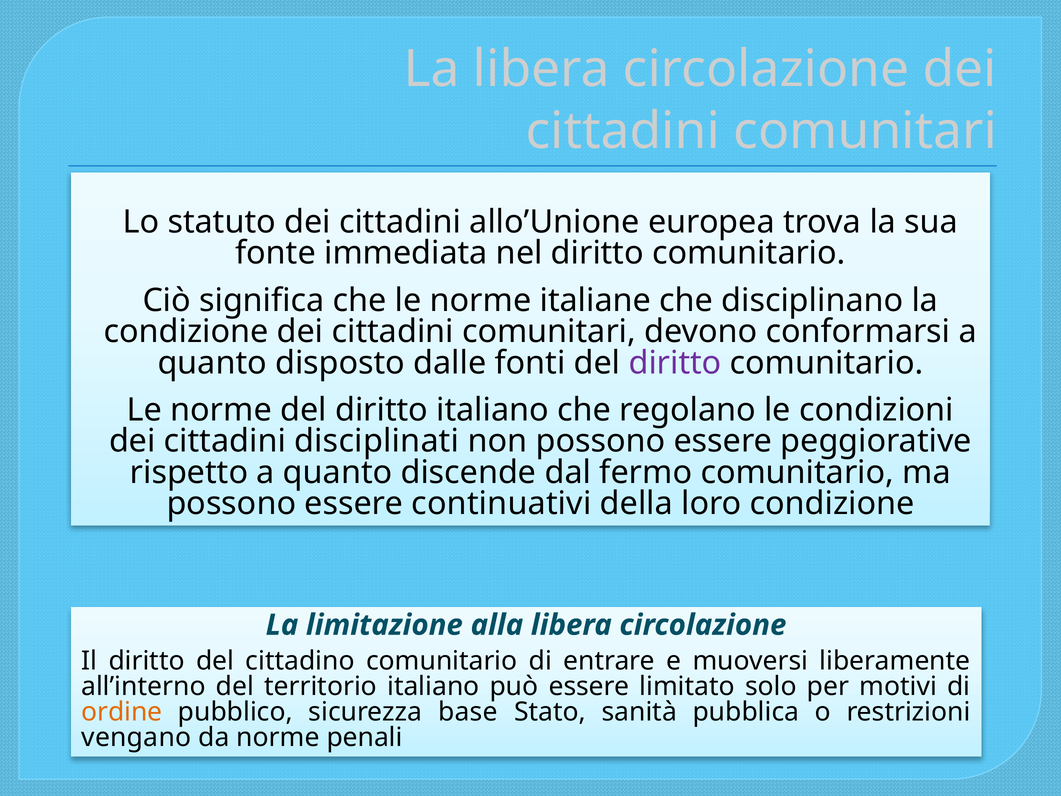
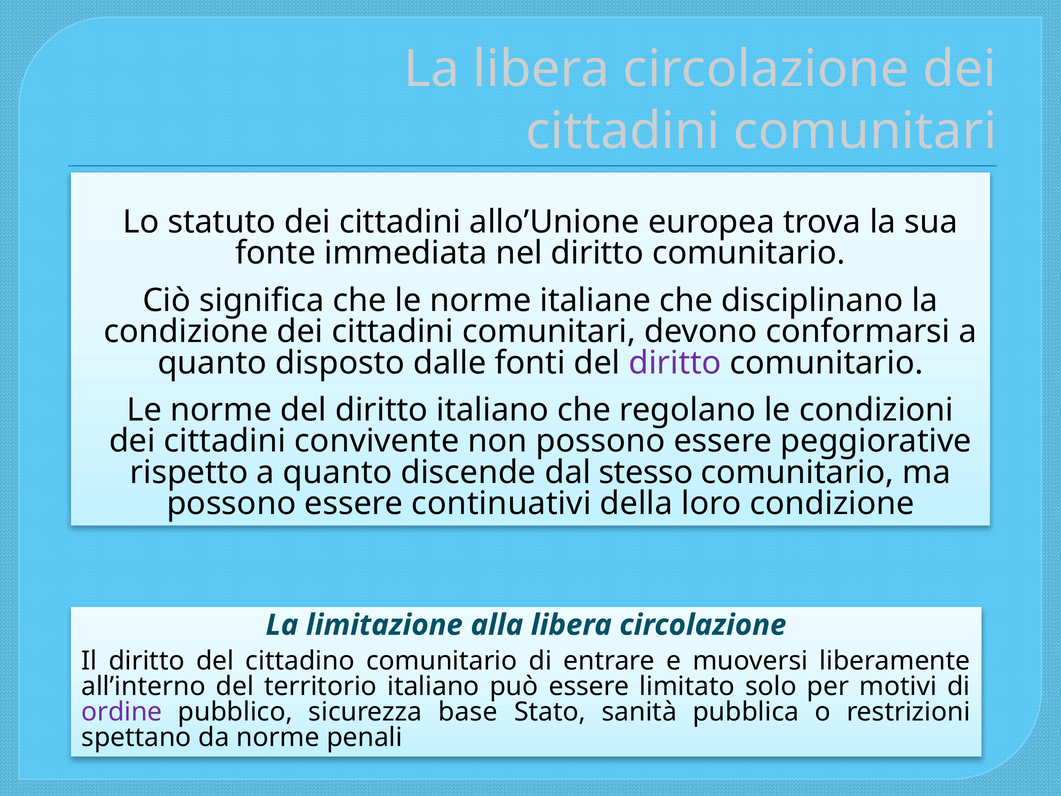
disciplinati: disciplinati -> convivente (377, 441)
fermo: fermo -> stesso (646, 472)
ordine colour: orange -> purple (122, 712)
vengano: vengano -> spettano (136, 737)
